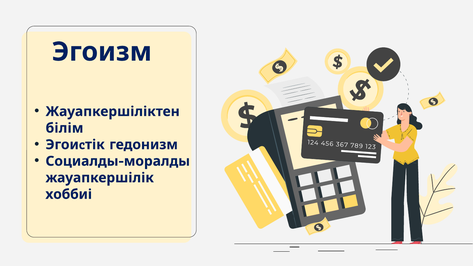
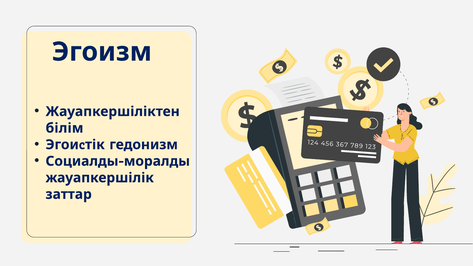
хоббиі: хоббиі -> заттар (69, 194)
